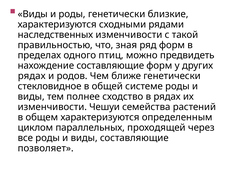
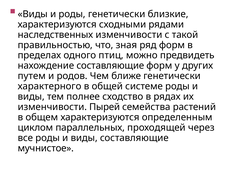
рядах: рядах -> путем (32, 76)
стекловидное: стекловидное -> характерного (50, 86)
Чешуи: Чешуи -> Пырей (105, 107)
позволяет: позволяет -> мучнистое (46, 148)
